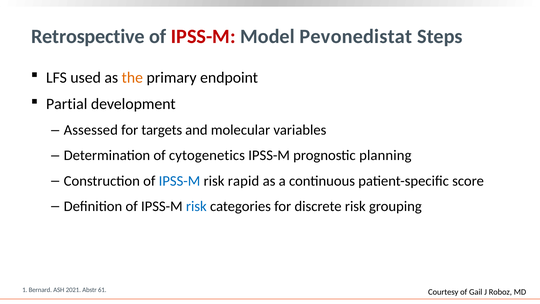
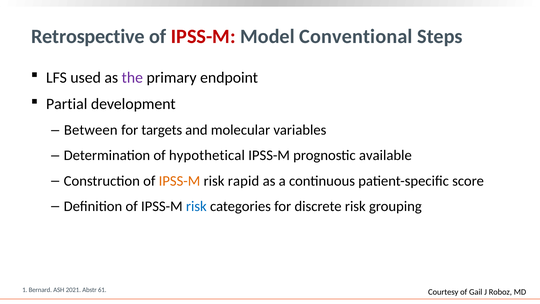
Pevonedistat: Pevonedistat -> Conventional (356, 36)
the colour: orange -> purple (132, 77)
Assessed: Assessed -> Between (91, 130)
cytogenetics: cytogenetics -> hypothetical (207, 155)
planning: planning -> available (385, 155)
IPSS-M colour: blue -> orange (179, 181)
